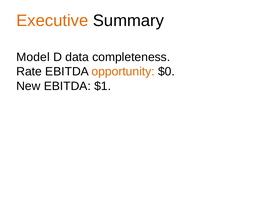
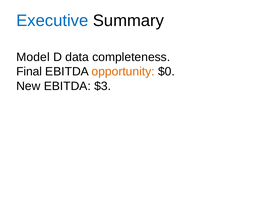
Executive colour: orange -> blue (52, 21)
Rate: Rate -> Final (29, 72)
$1: $1 -> $3 (103, 86)
